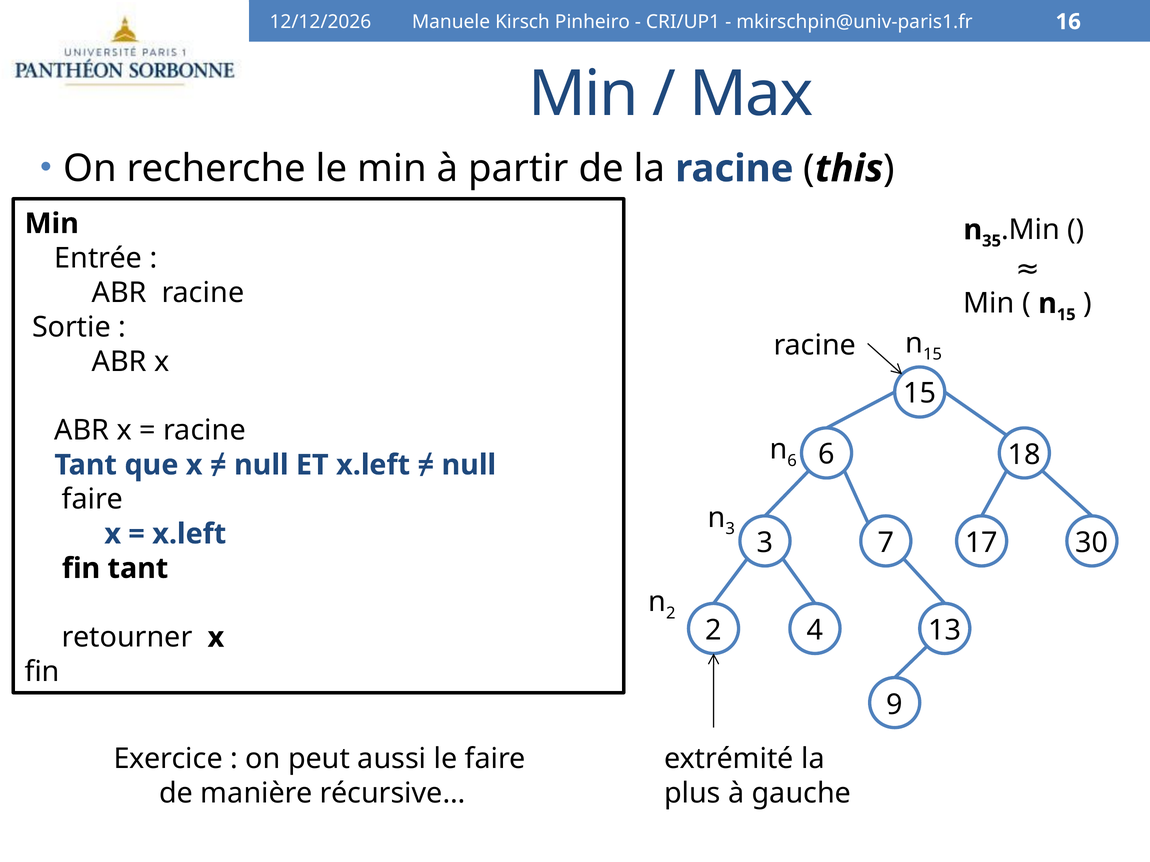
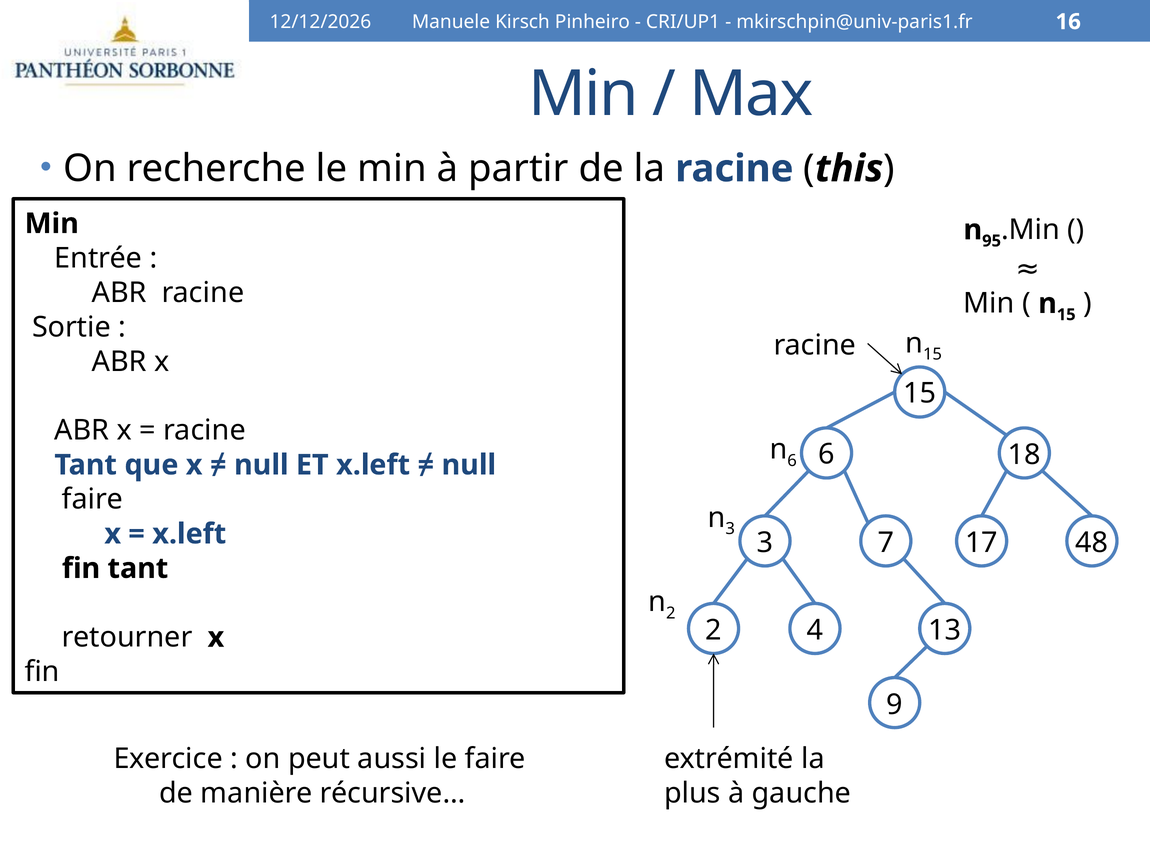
35: 35 -> 95 (992, 241)
30: 30 -> 48 (1092, 543)
